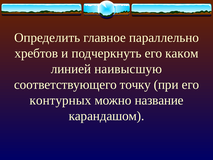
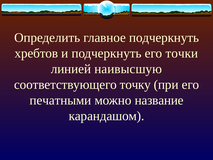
главное параллельно: параллельно -> подчеркнуть (164, 38)
каком: каком -> точки (182, 53)
контурных: контурных -> печатными (60, 100)
